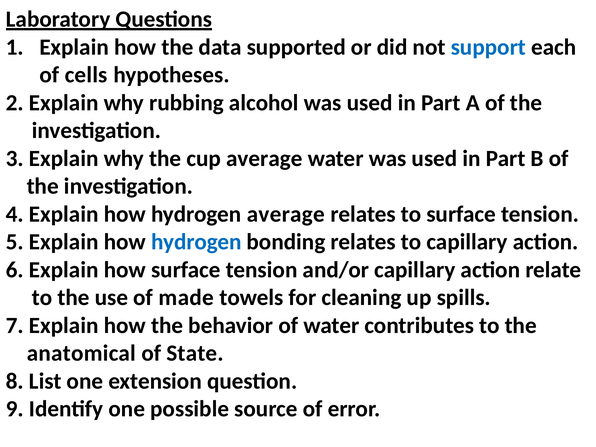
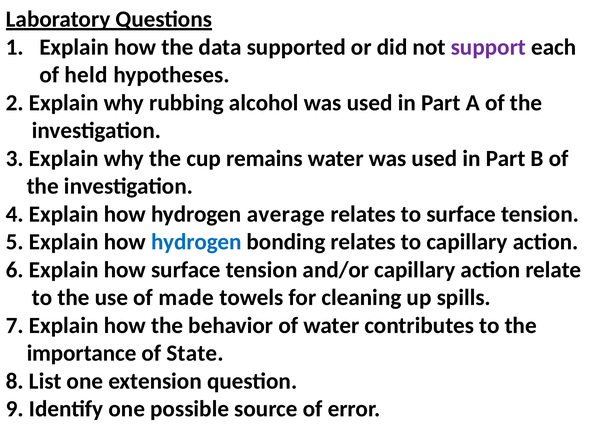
support colour: blue -> purple (488, 47)
cells: cells -> held (86, 75)
cup average: average -> remains (264, 158)
anatomical: anatomical -> importance (82, 353)
